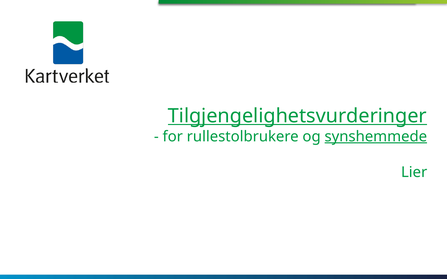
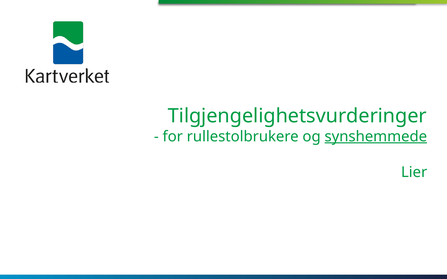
Tilgjengelighetsvurderinger underline: present -> none (297, 116)
